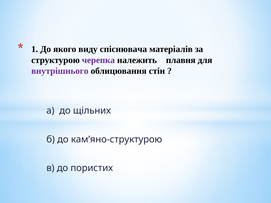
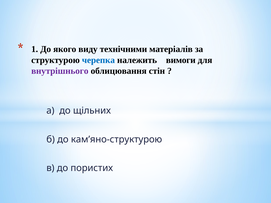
спіснювача: спіснювача -> технічними (123, 49)
черепка colour: purple -> blue (98, 60)
плавня: плавня -> вимоги (181, 60)
